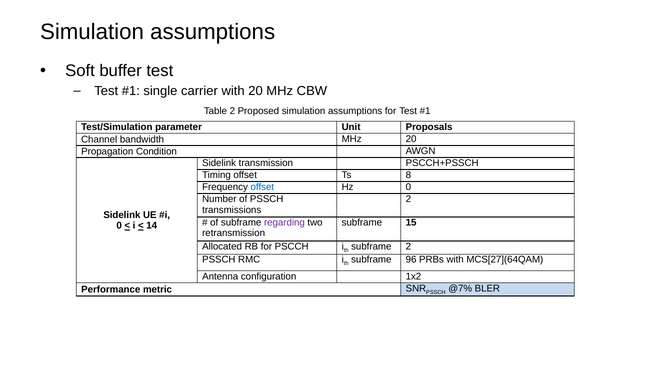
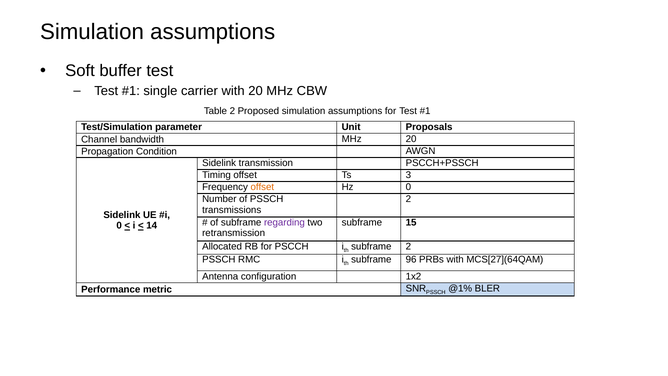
8: 8 -> 3 (408, 175)
offset colour: blue -> orange (262, 187)
@7%: @7% -> @1% (460, 289)
